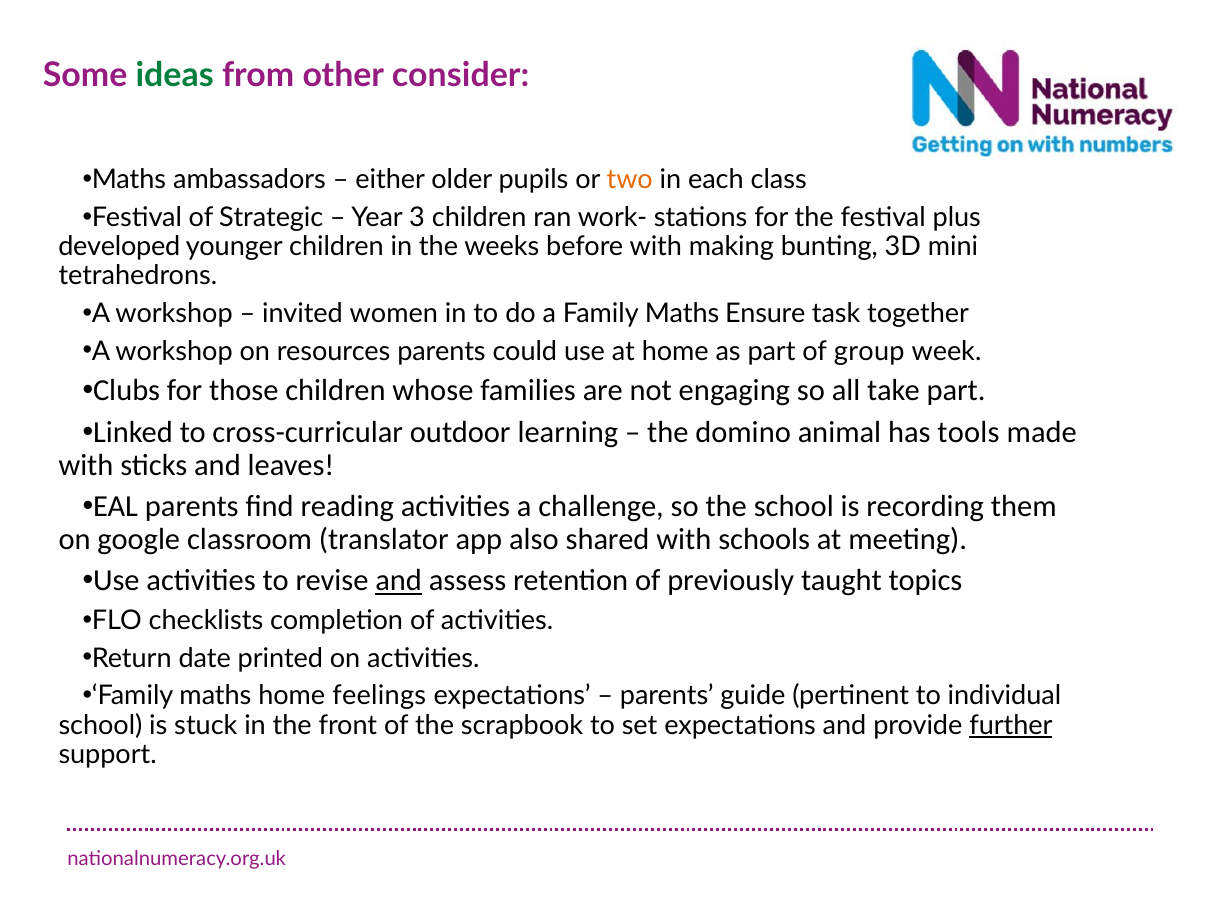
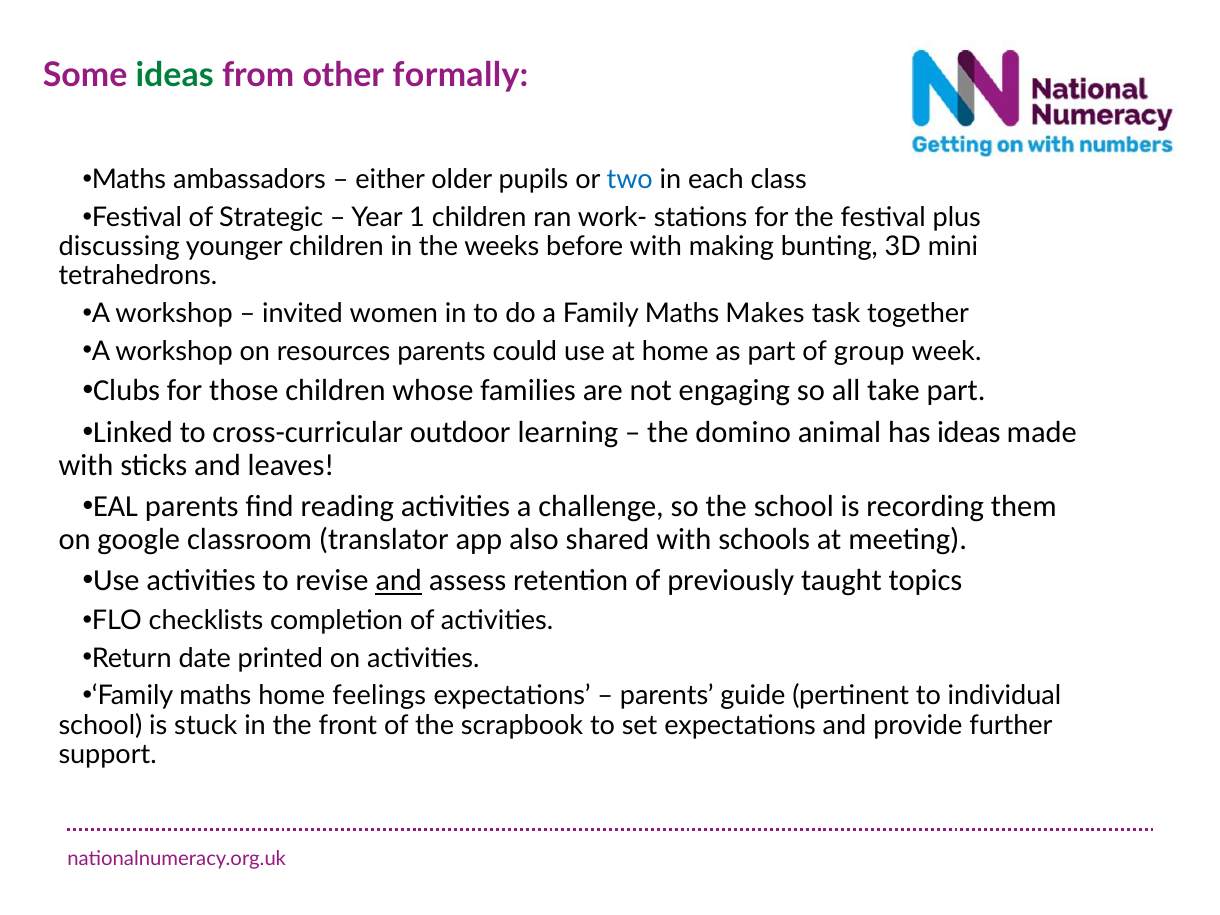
consider: consider -> formally (460, 75)
two colour: orange -> blue (630, 180)
3: 3 -> 1 (417, 217)
developed: developed -> discussing (119, 247)
Ensure: Ensure -> Makes (765, 313)
has tools: tools -> ideas (969, 432)
further underline: present -> none (1011, 725)
